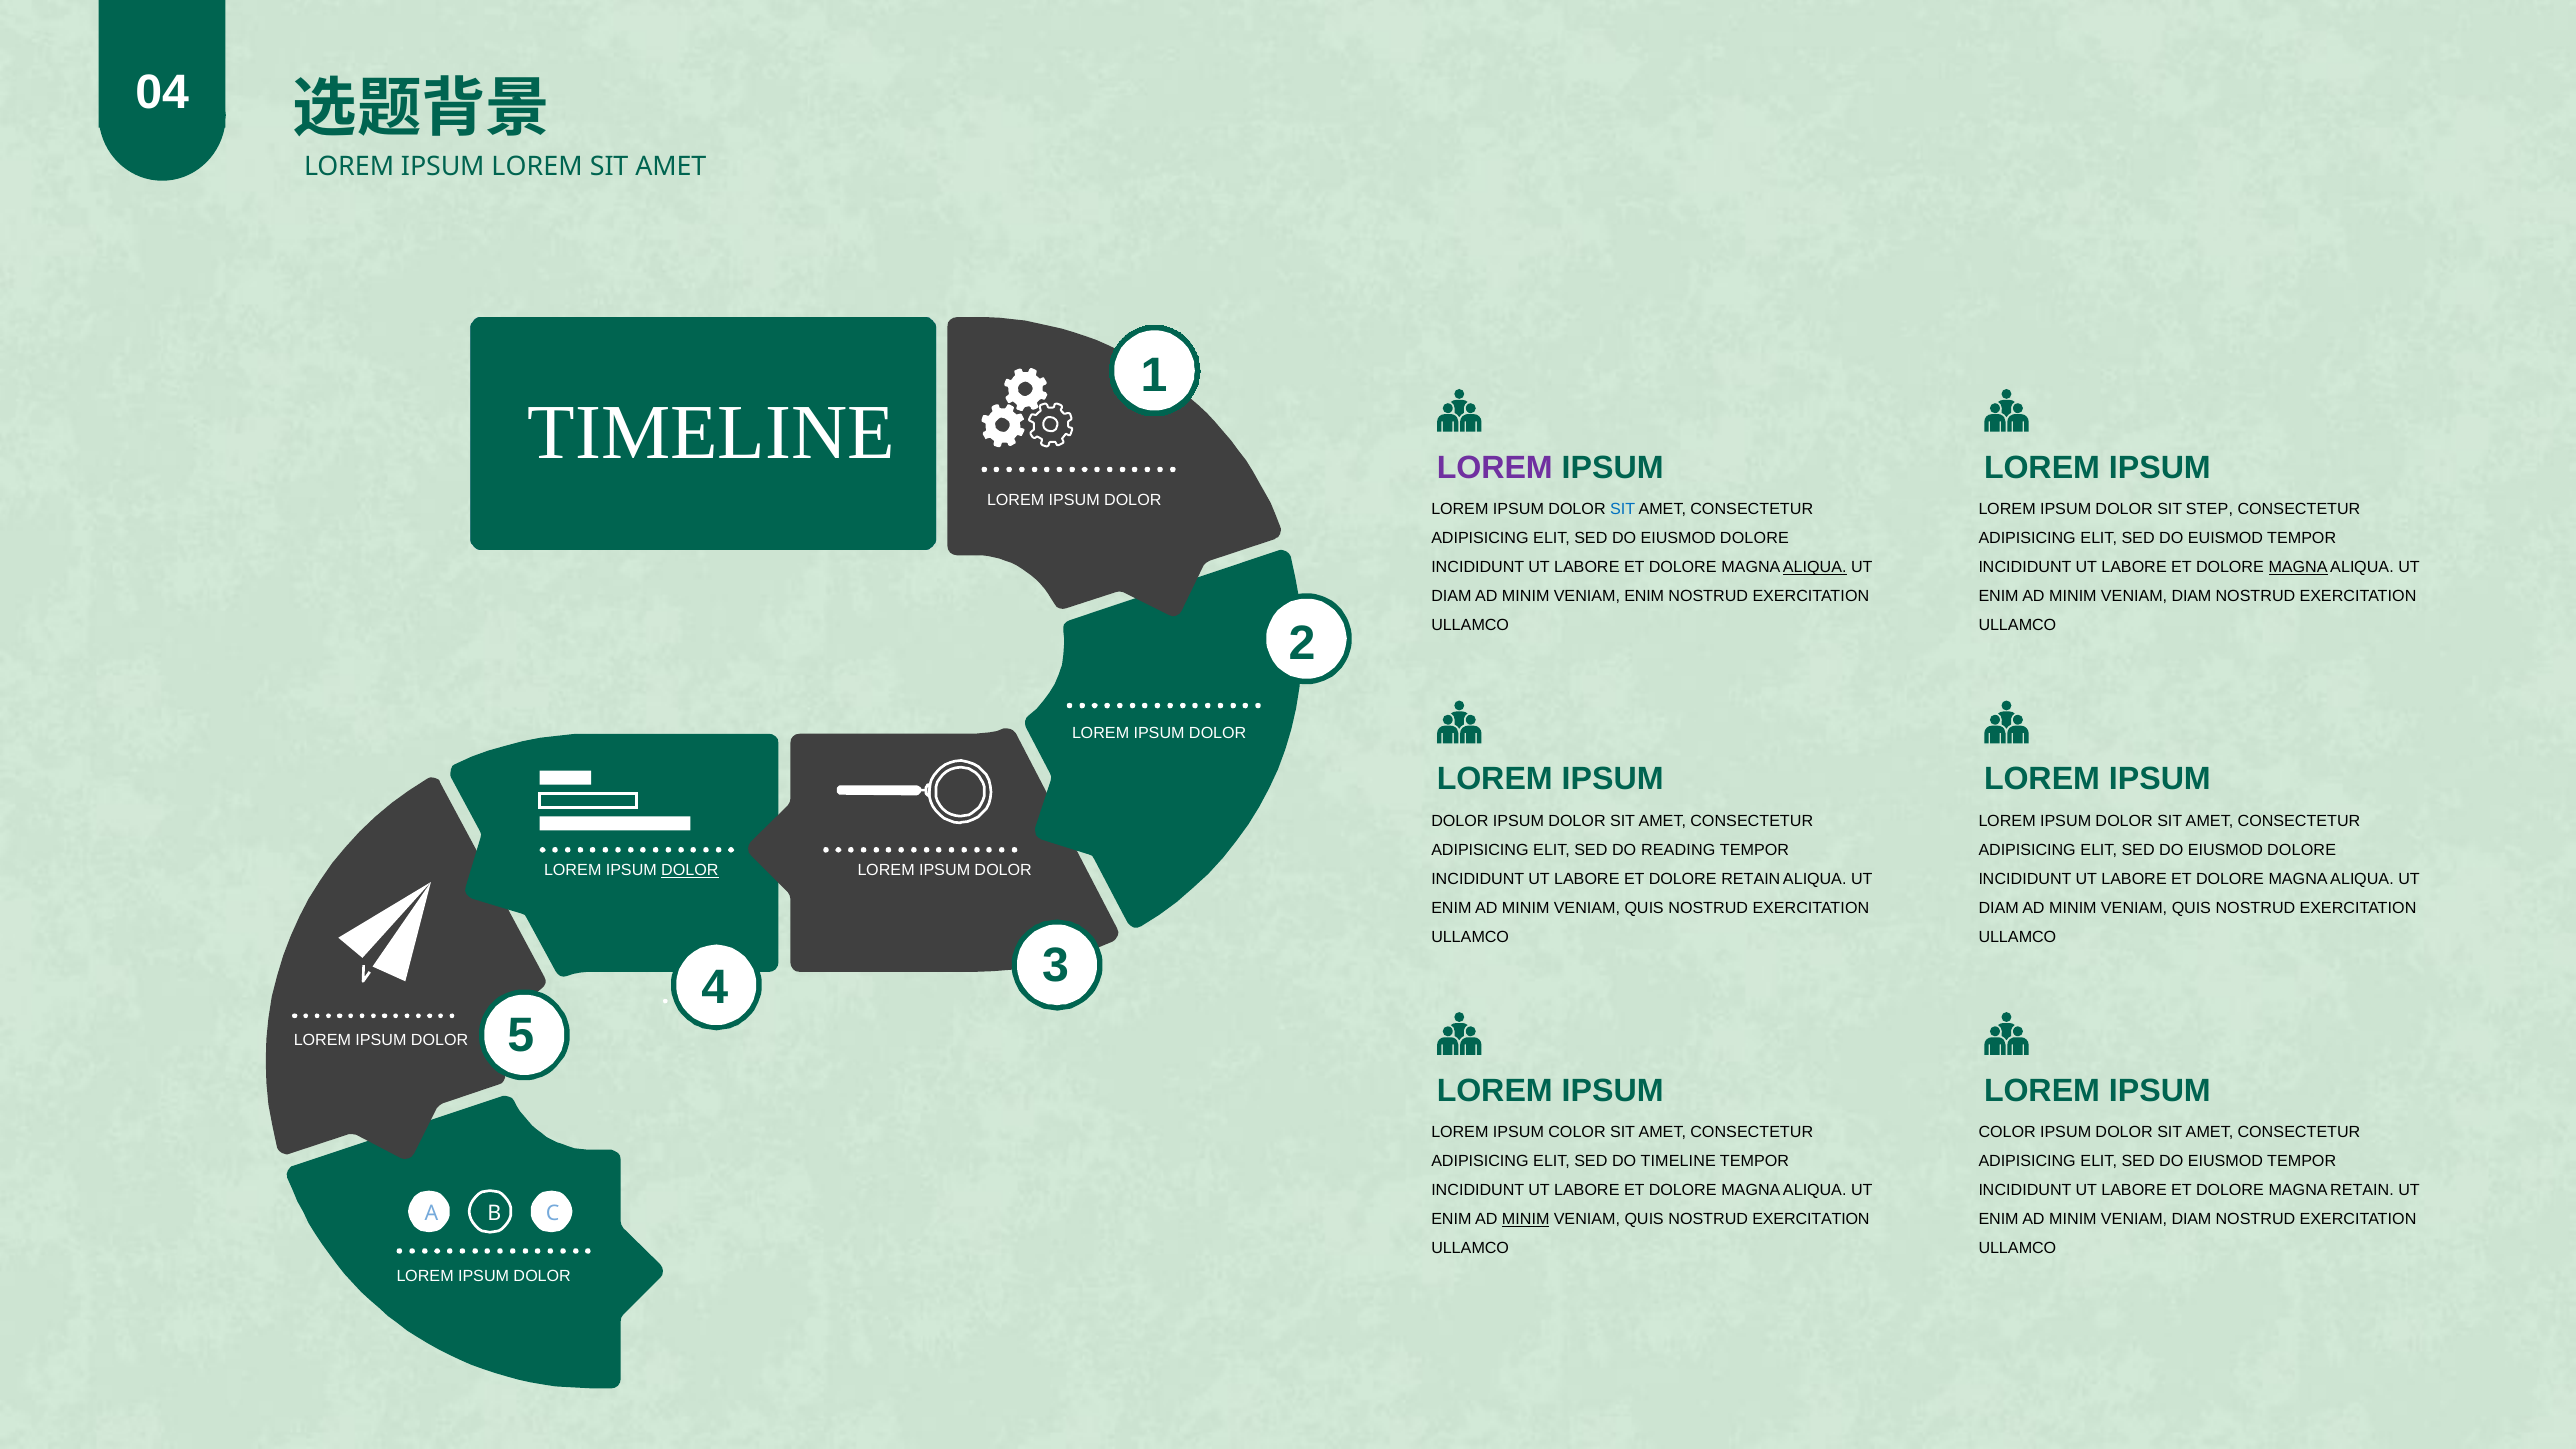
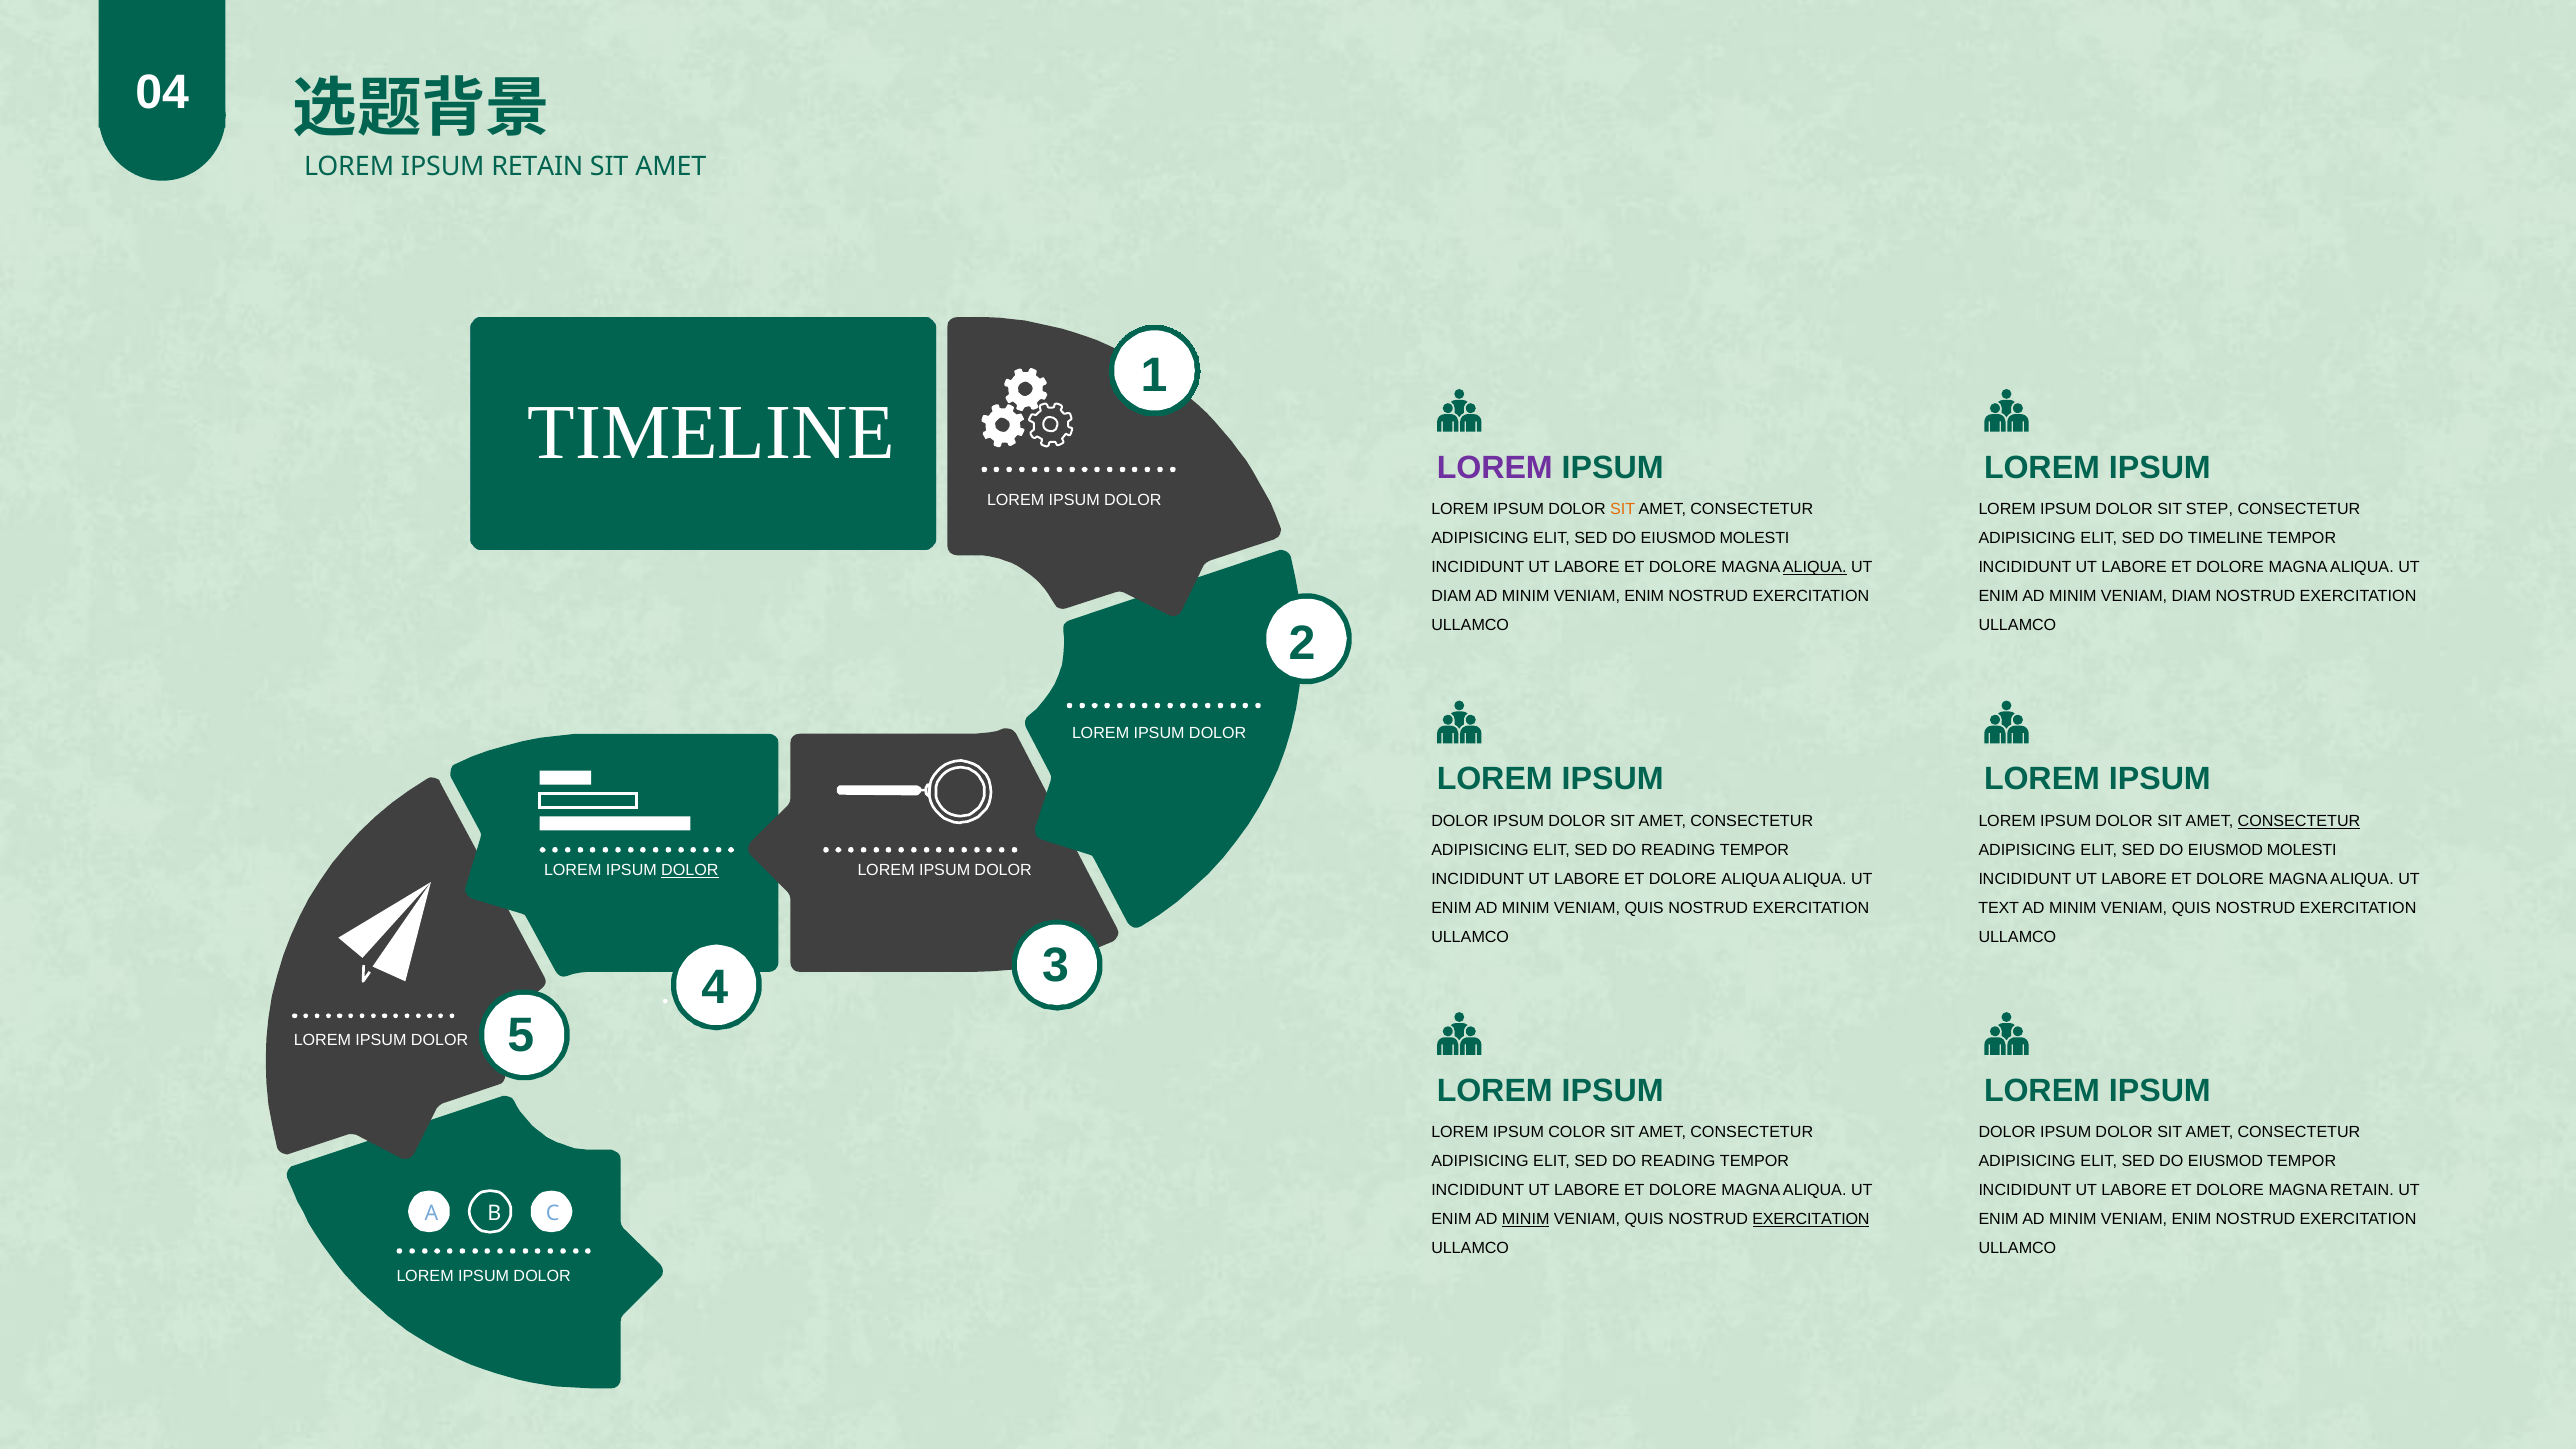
LOREM: LOREM -> RETAIN (537, 167)
SIT colour: blue -> orange (1623, 510)
DOLORE: DOLORE -> MOLESTI (1755, 539)
DO EUISMOD: EUISMOD -> TIMELINE (2225, 539)
MAGNA underline: present -> none (2298, 568)
CONSECTETUR underline: none -> present (2299, 821)
DOLORE: DOLORE -> MOLESTI (2302, 850)
DOLORE RETAIN: RETAIN -> ALIQUA (1751, 879)
DIAM: DIAM -> TEXT (1999, 908)
COLOR: COLOR -> DOLOR (2007, 1133)
TIMELINE: TIMELINE -> READING (1678, 1162)
EXERCITATION underline: none -> present (1811, 1220)
DIAM: DIAM -> ENIM (2191, 1220)
